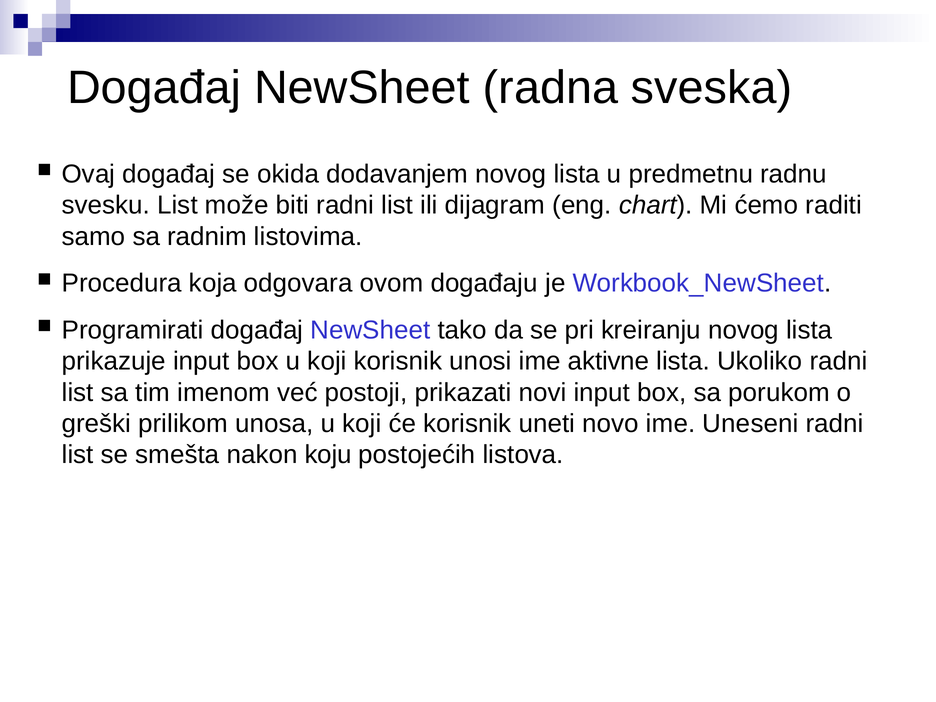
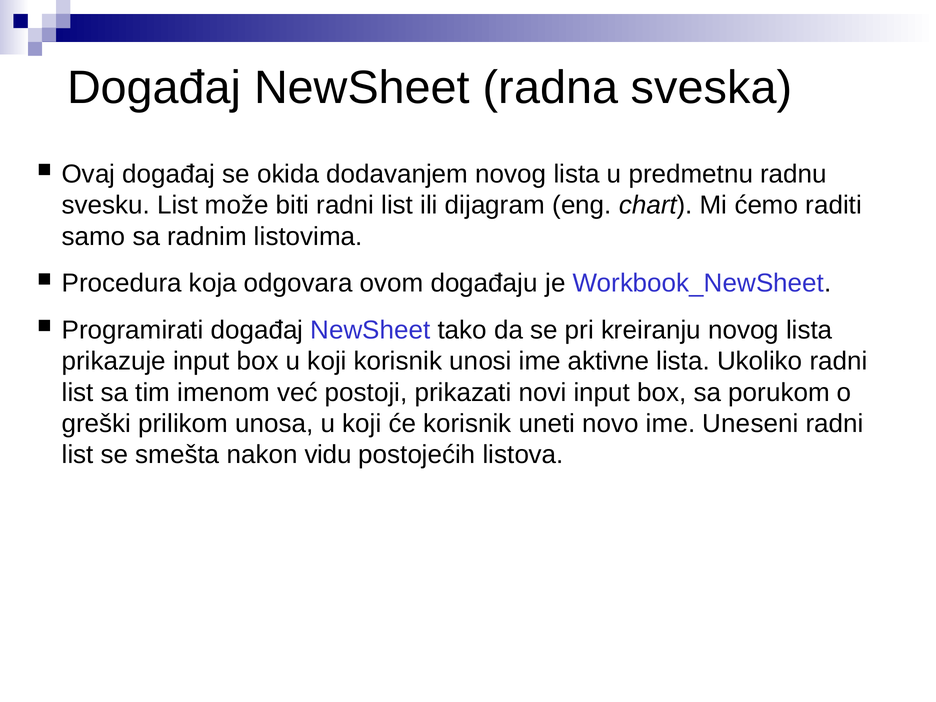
koju: koju -> vidu (328, 455)
